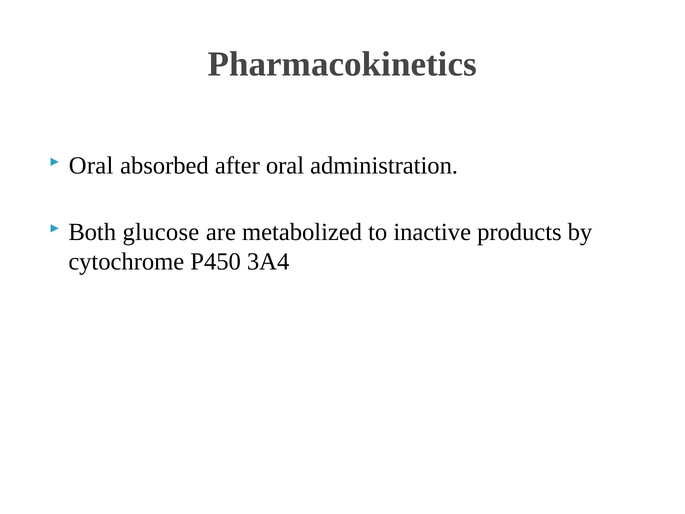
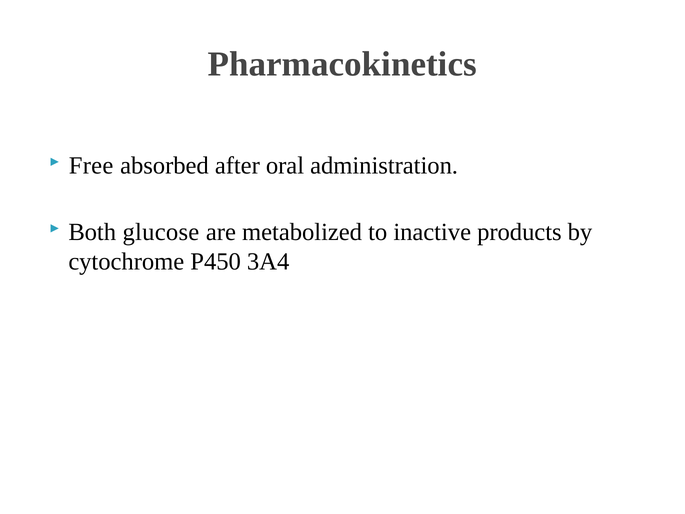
Oral: Oral -> Free (91, 165)
